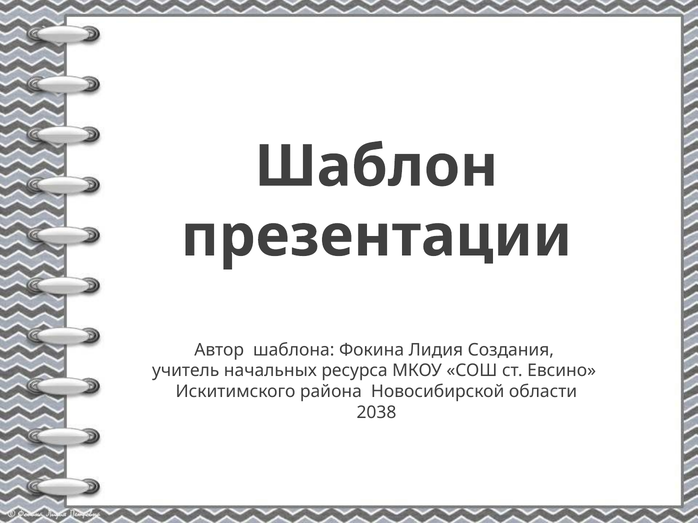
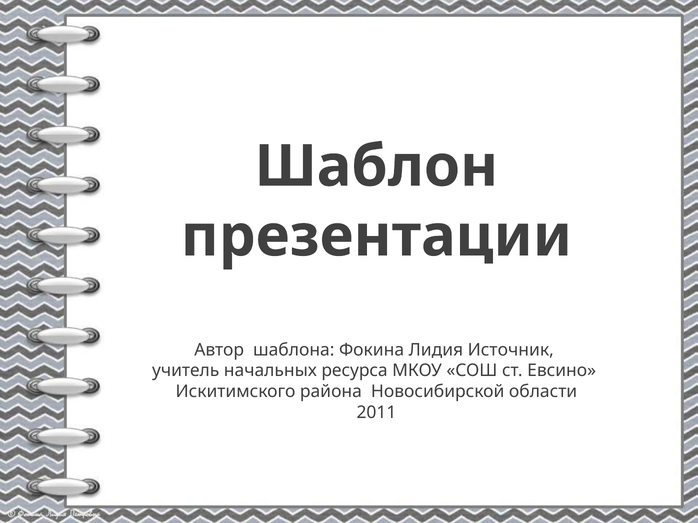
Создания: Создания -> Источник (511, 350)
2038: 2038 -> 2011 (376, 413)
